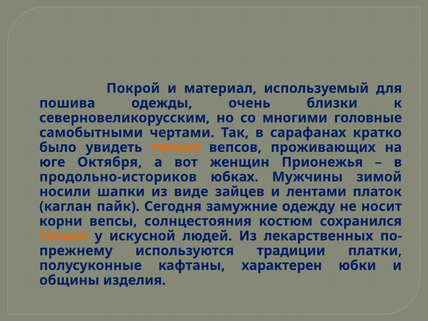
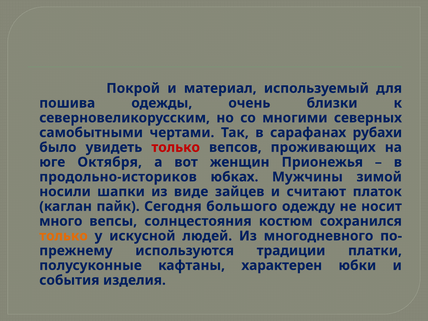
головные: головные -> северных (368, 118)
кратко: кратко -> рубахи (377, 133)
только colour: orange -> red (176, 147)
лентами: лентами -> считают (316, 192)
замужние: замужние -> большого (242, 206)
корни: корни -> много (61, 221)
лекарственных: лекарственных -> многодневного (319, 236)
общины: общины -> события (69, 280)
